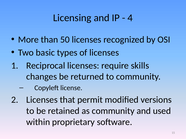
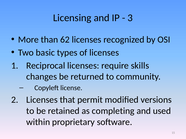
4: 4 -> 3 (130, 18)
50: 50 -> 62 (65, 40)
as community: community -> completing (113, 111)
